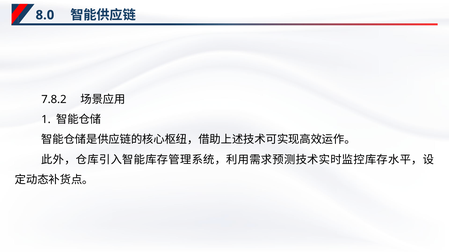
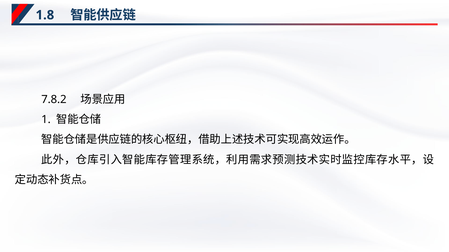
8.0: 8.0 -> 1.8 (45, 15)
